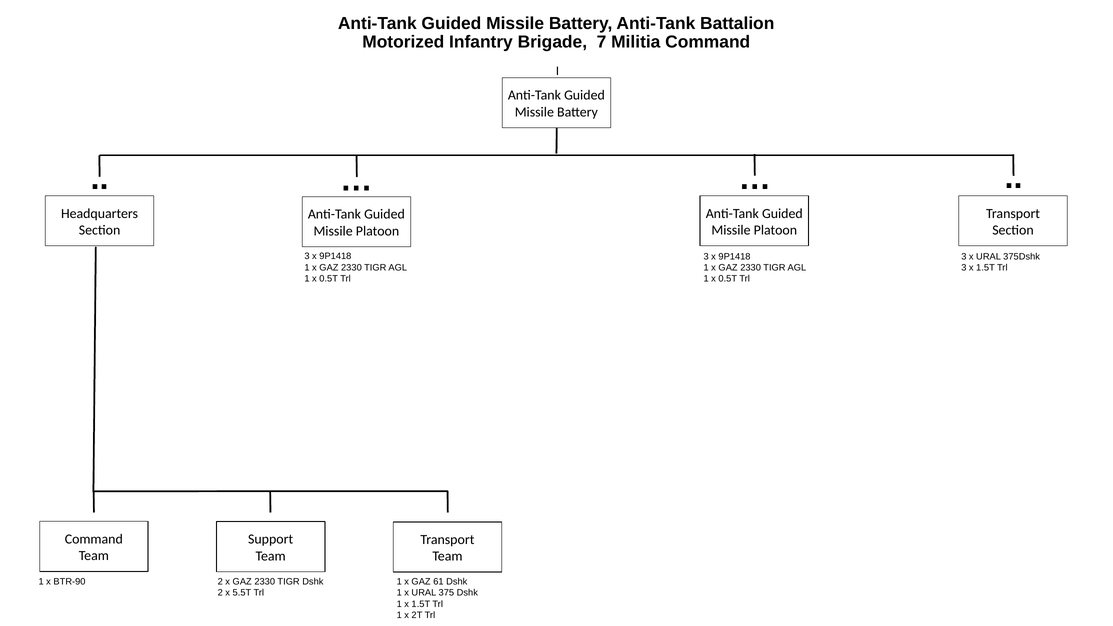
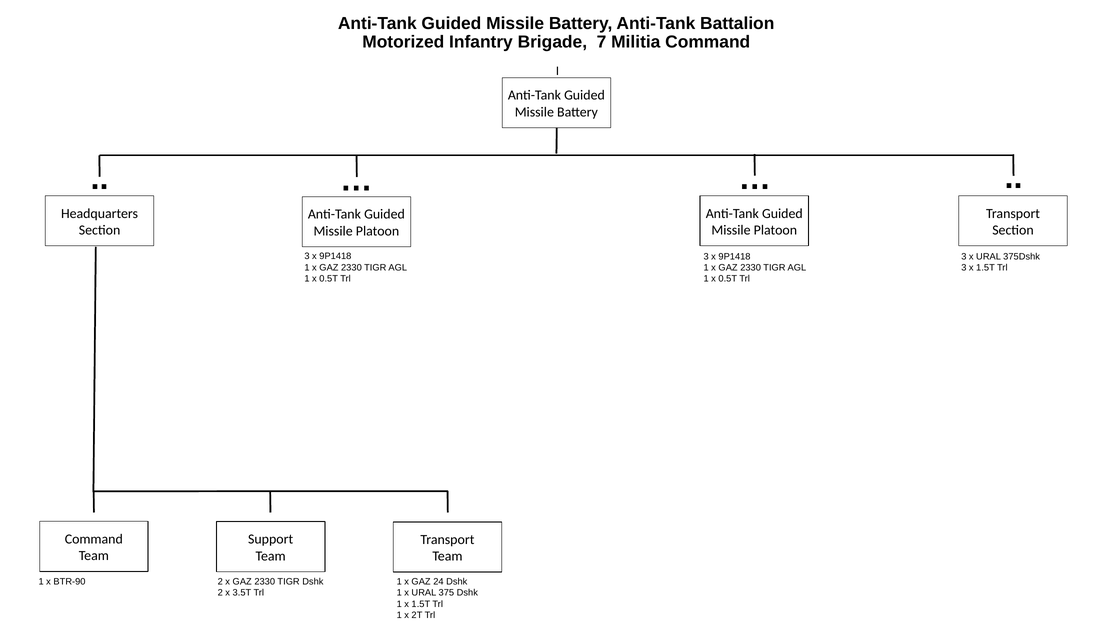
61: 61 -> 24 (438, 582)
5.5T: 5.5T -> 3.5T (242, 593)
